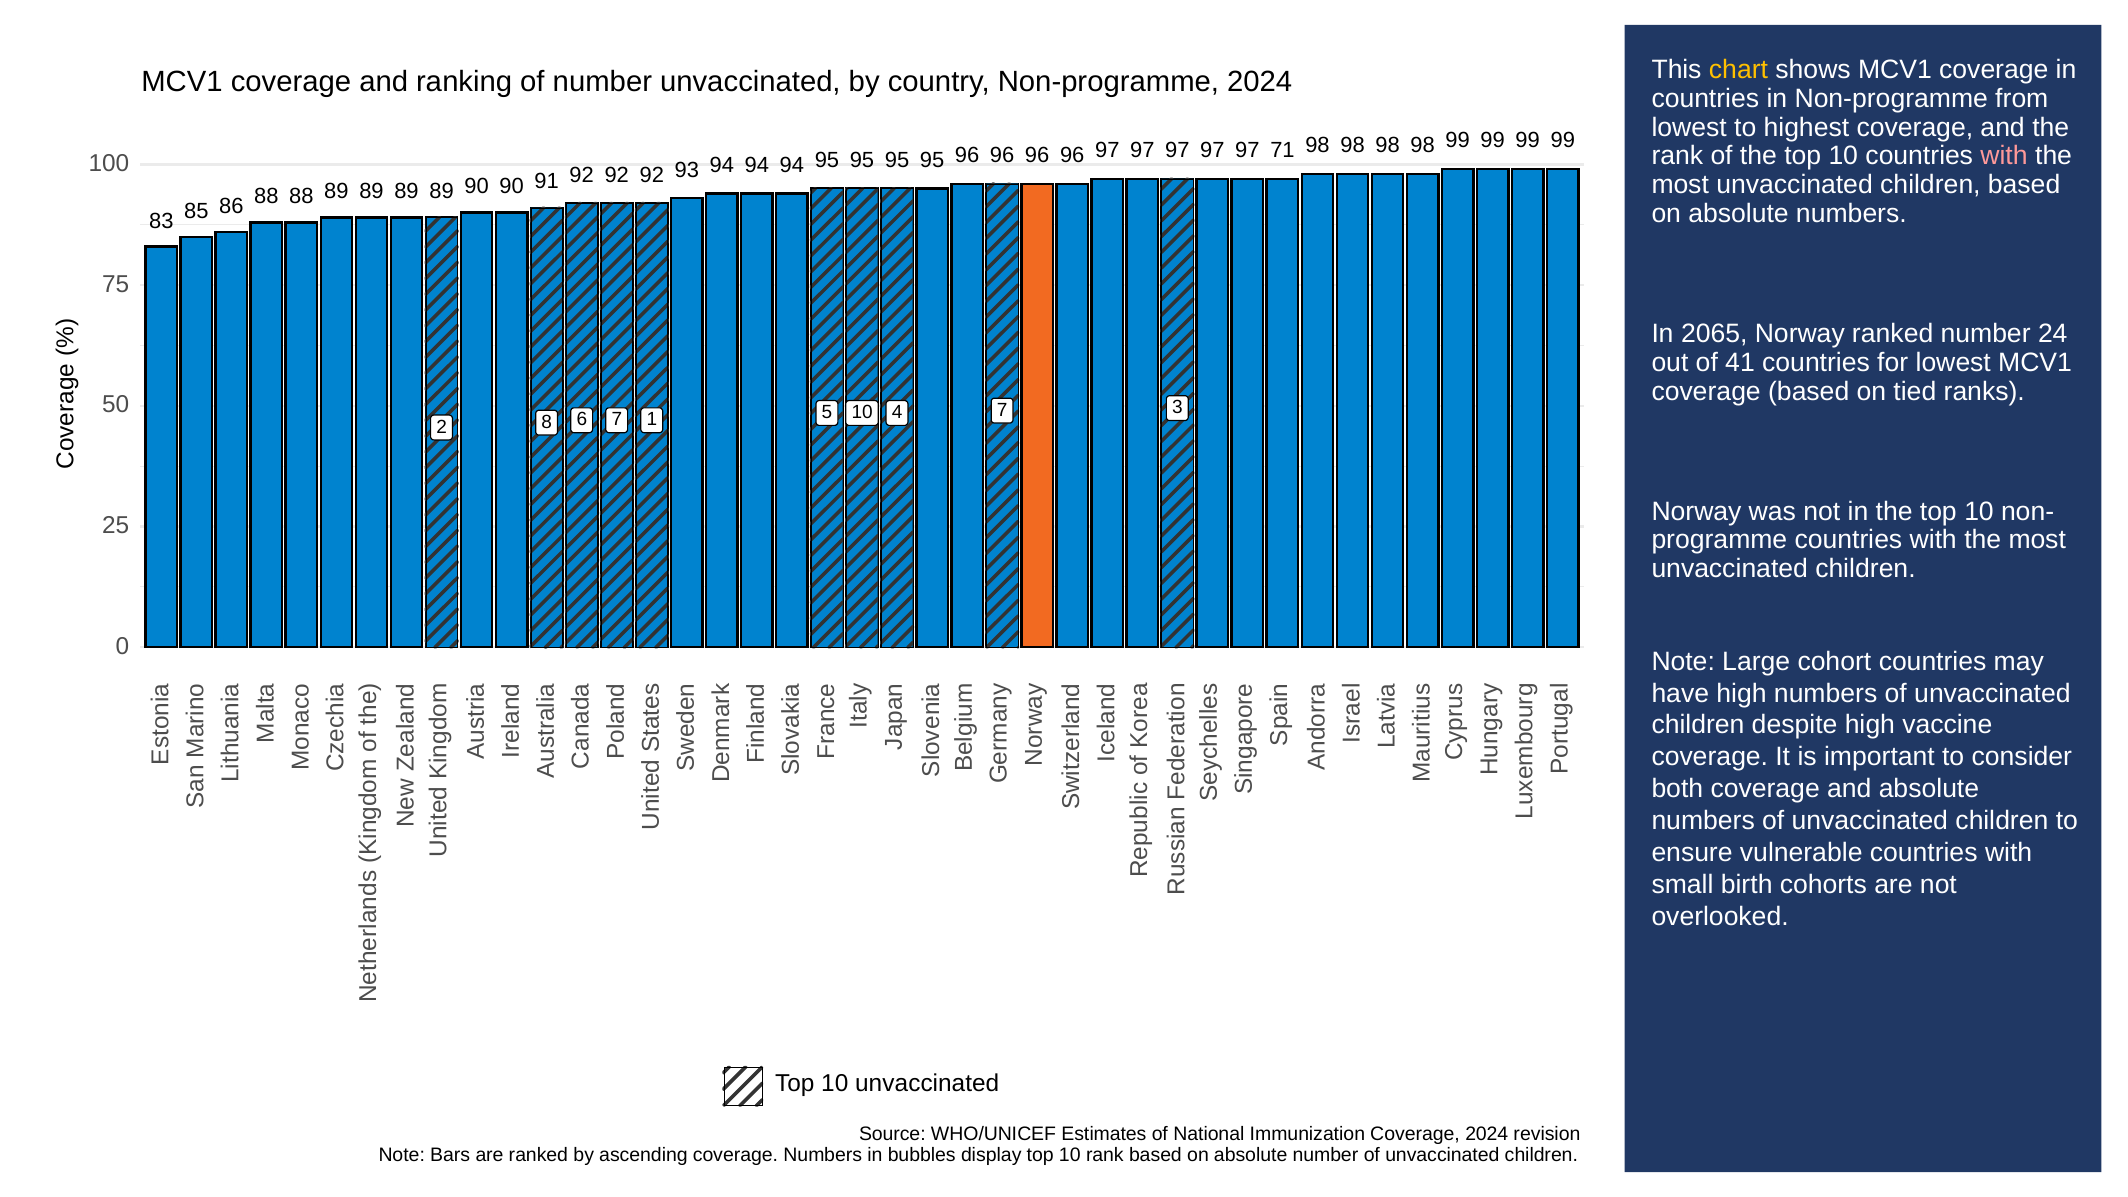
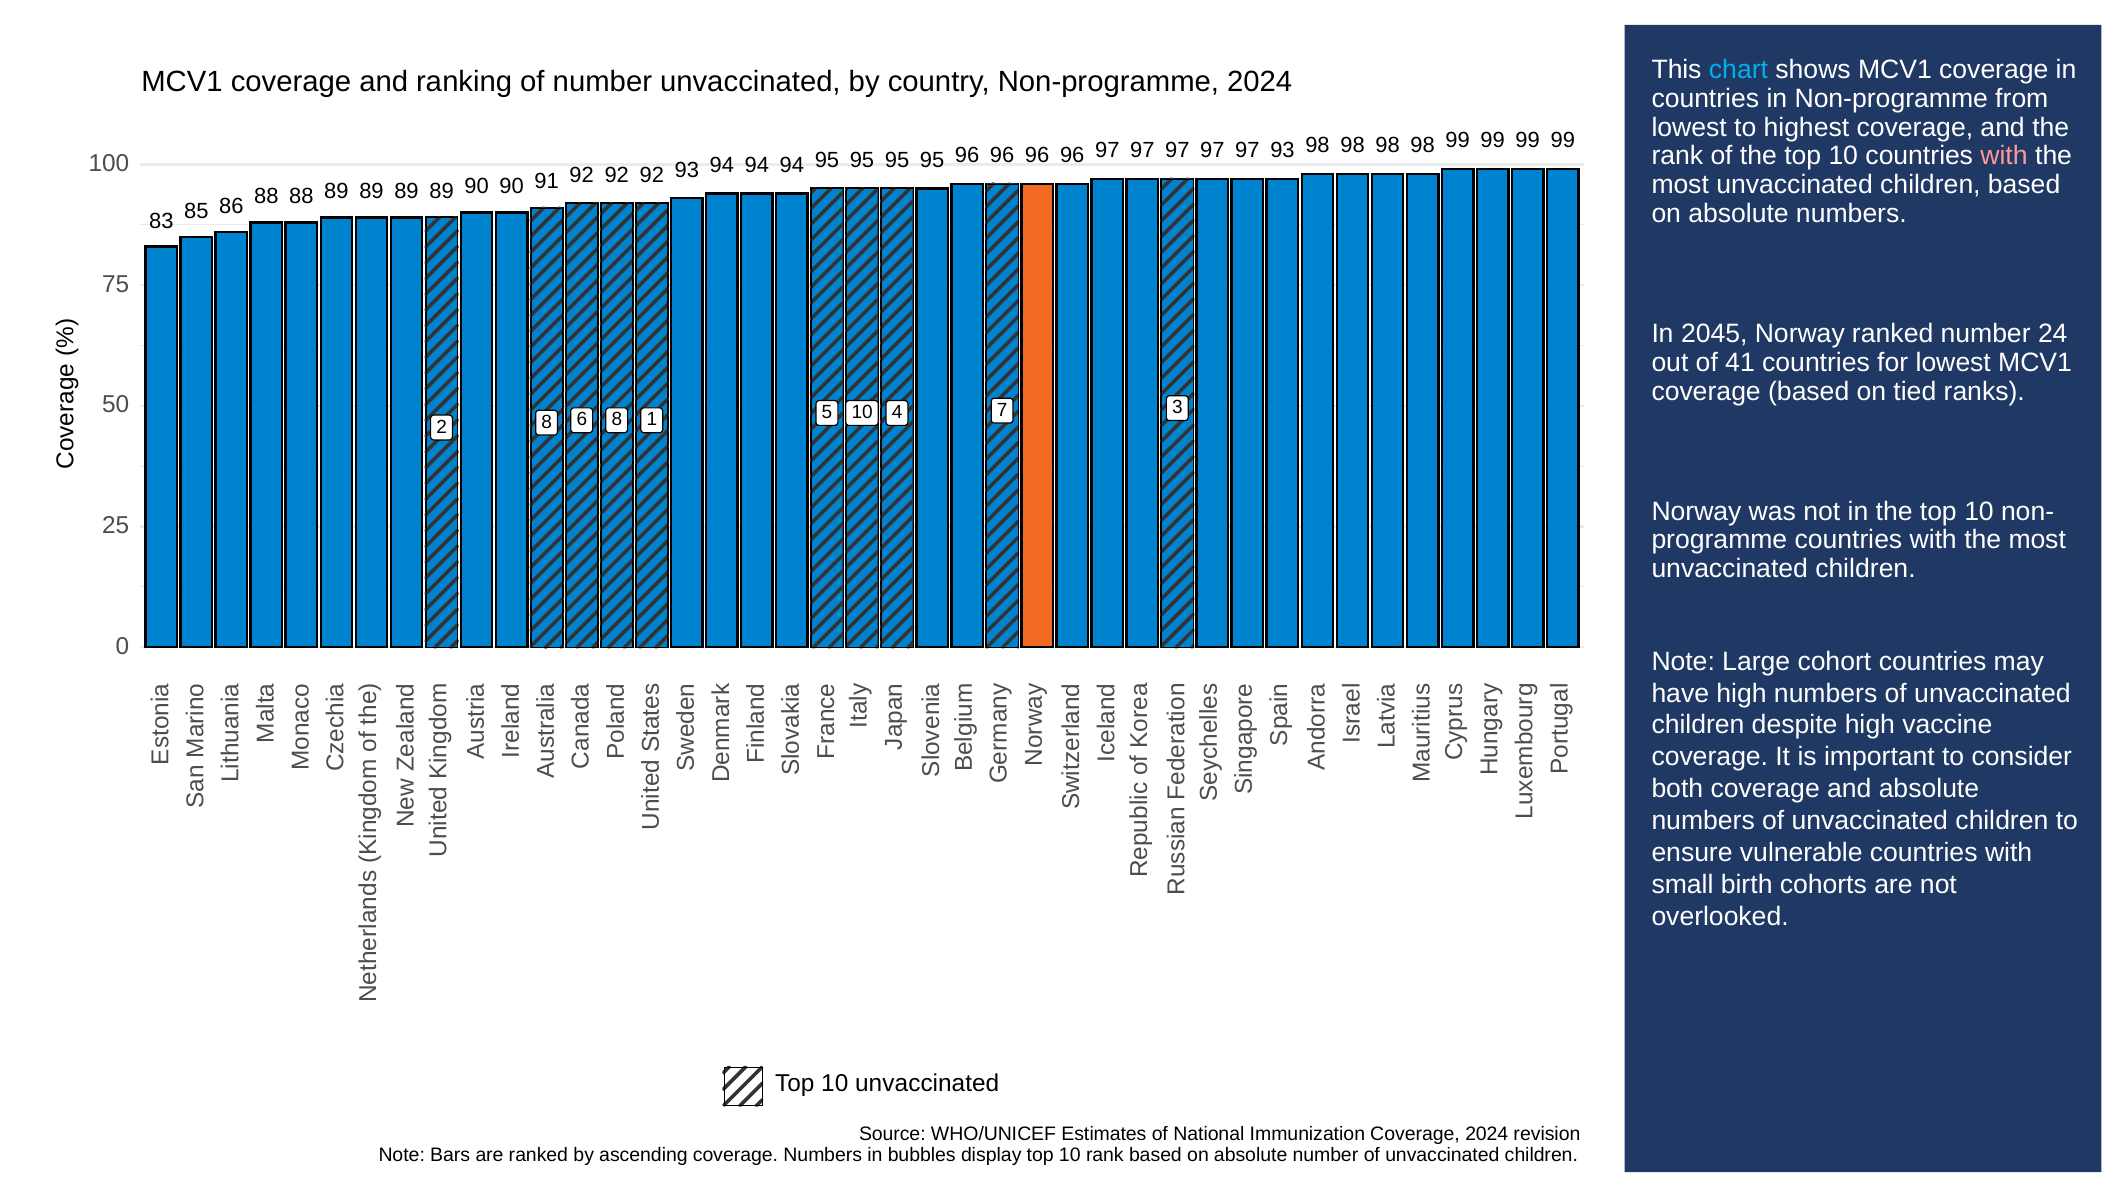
chart colour: yellow -> light blue (1738, 70)
97 71: 71 -> 93 (1282, 150)
2065: 2065 -> 2045 (1714, 334)
6 7: 7 -> 8 (617, 419)
